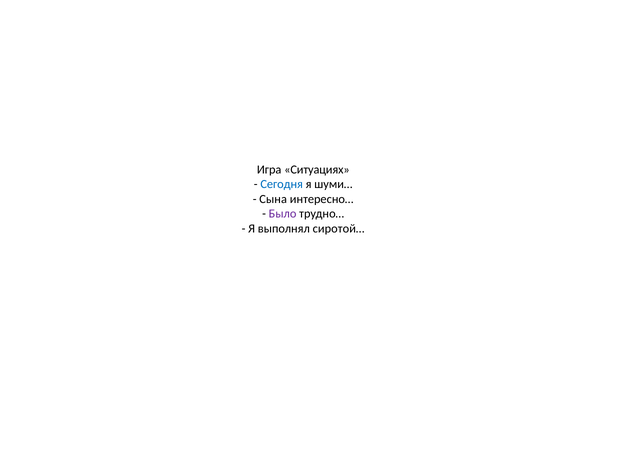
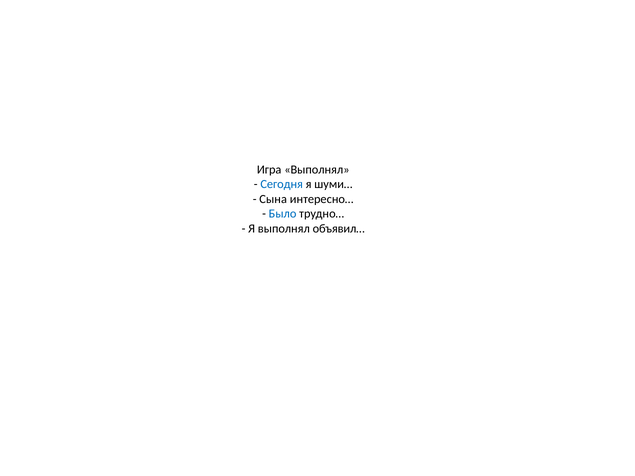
Игра Ситуациях: Ситуациях -> Выполнял (317, 170)
Было colour: purple -> blue (283, 214)
сиротой…: сиротой… -> объявил… (339, 229)
